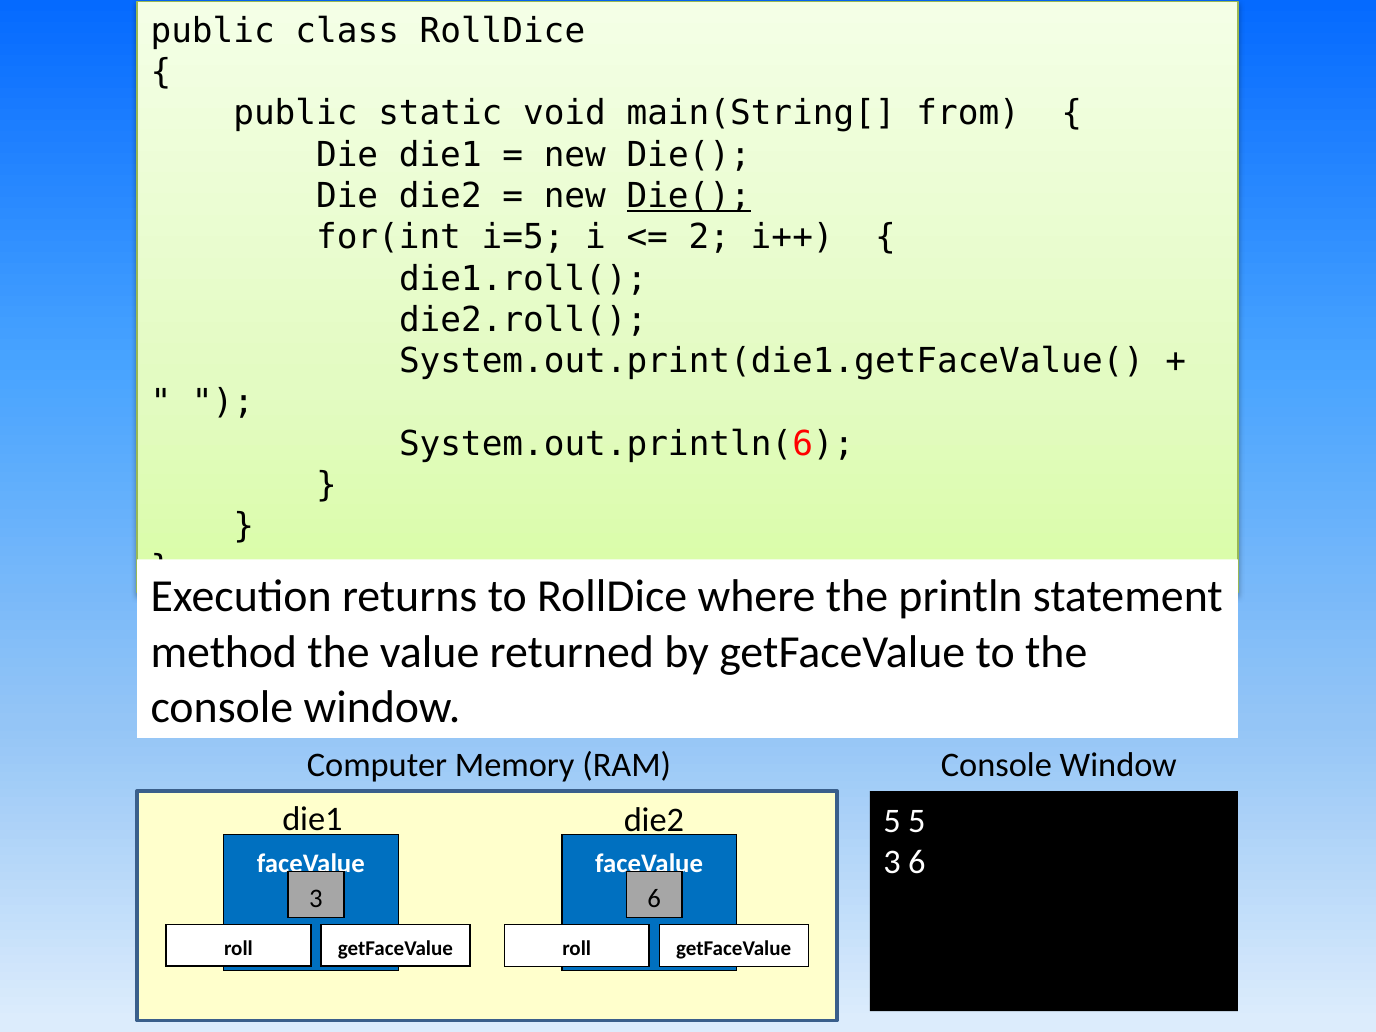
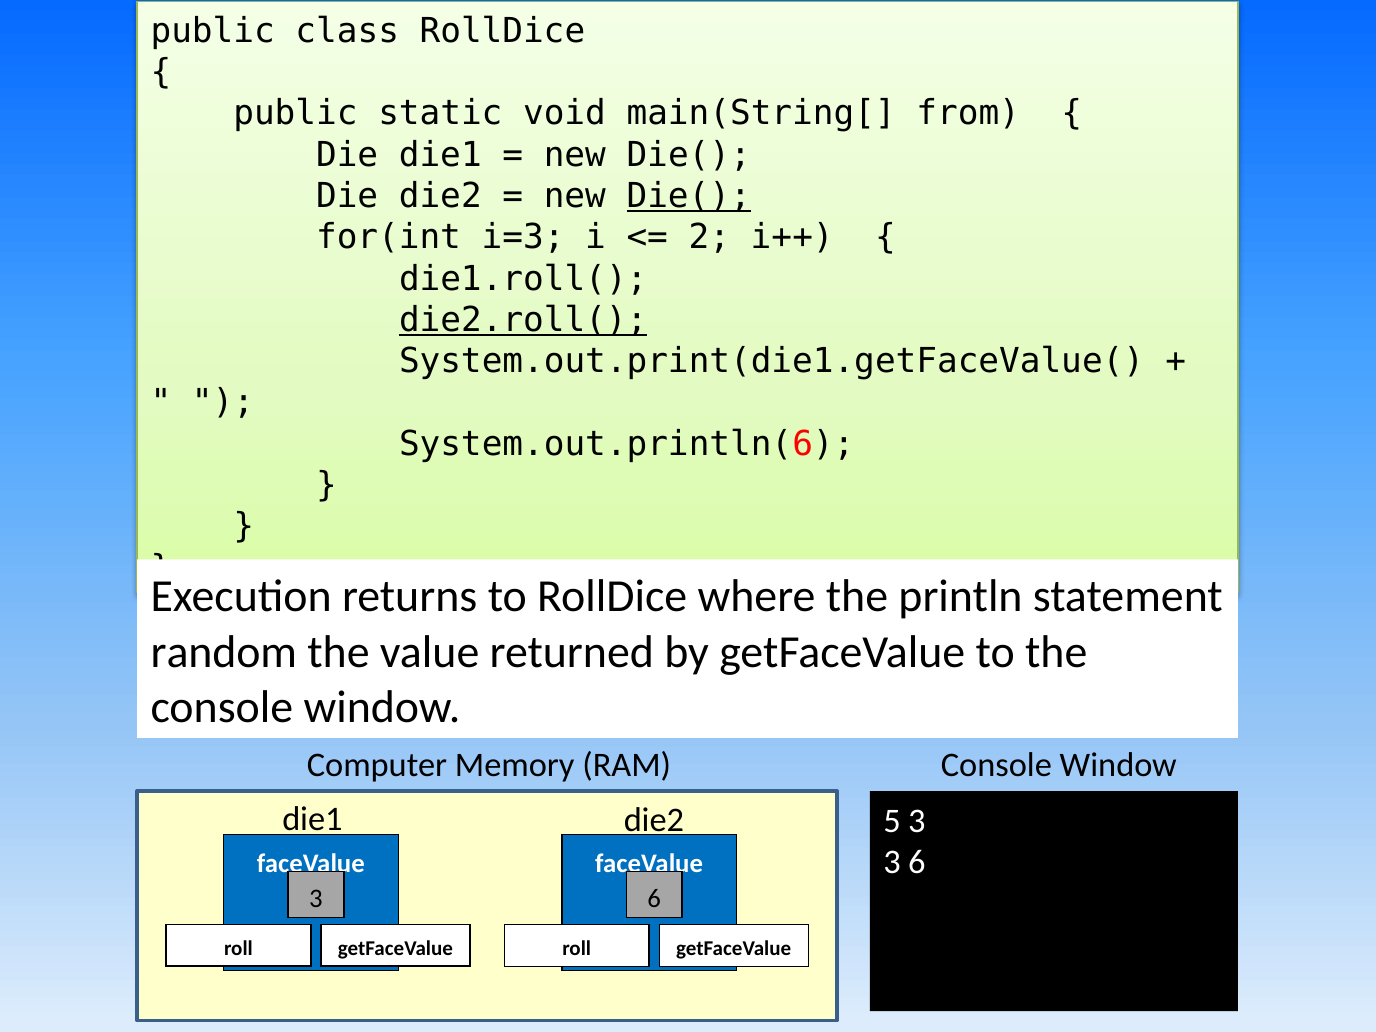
i=5: i=5 -> i=3 (523, 237)
die2.roll( underline: none -> present (523, 320)
method: method -> random (224, 652)
5 5: 5 -> 3 (917, 821)
